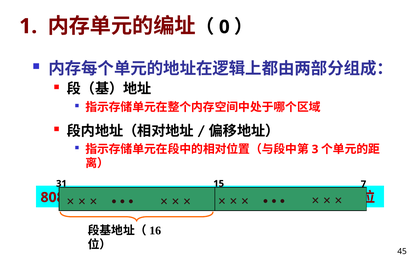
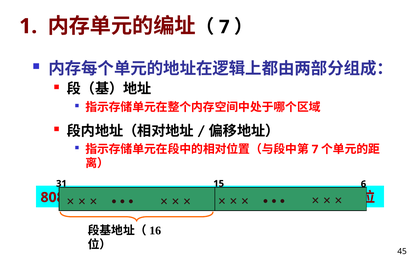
0: 0 -> 7 (224, 27)
3: 3 -> 7 (315, 149)
7: 7 -> 6 (363, 184)
